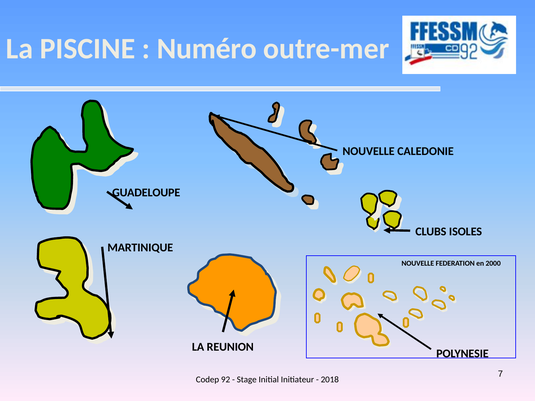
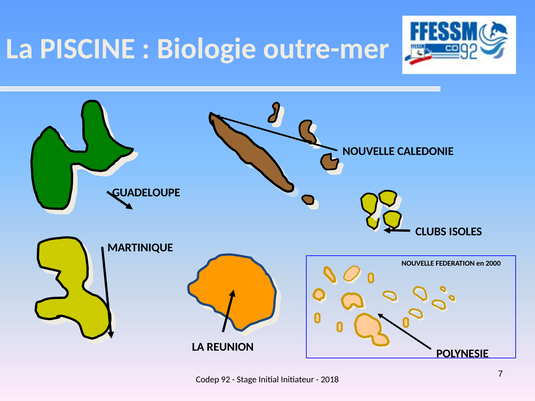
Numéro: Numéro -> Biologie (207, 49)
